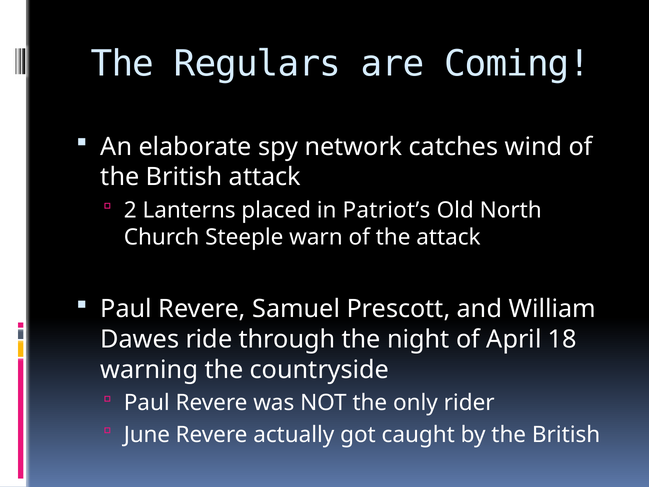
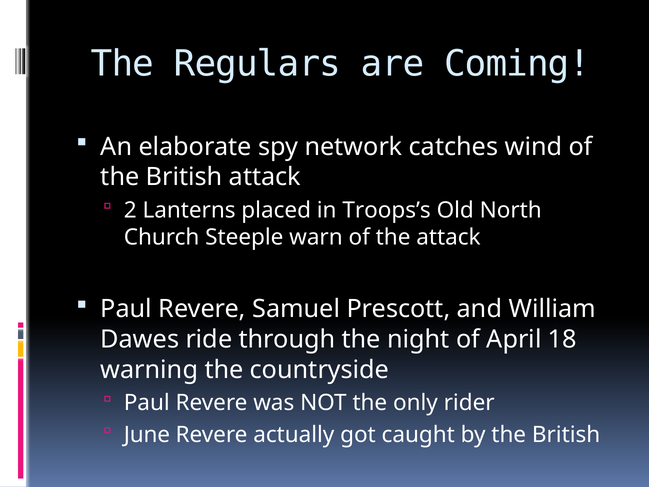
Patriot’s: Patriot’s -> Troops’s (387, 210)
